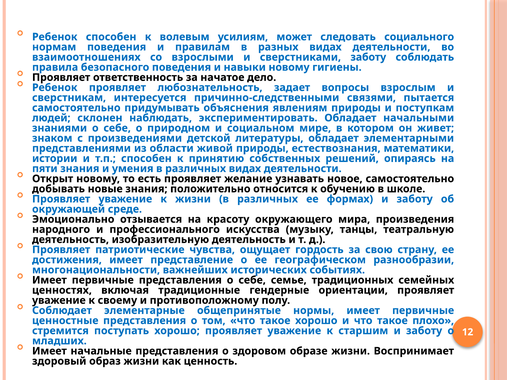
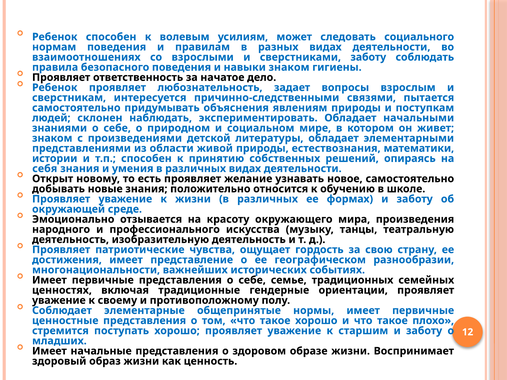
навыки новому: новому -> знаком (289, 67)
пяти: пяти -> себя (45, 169)
